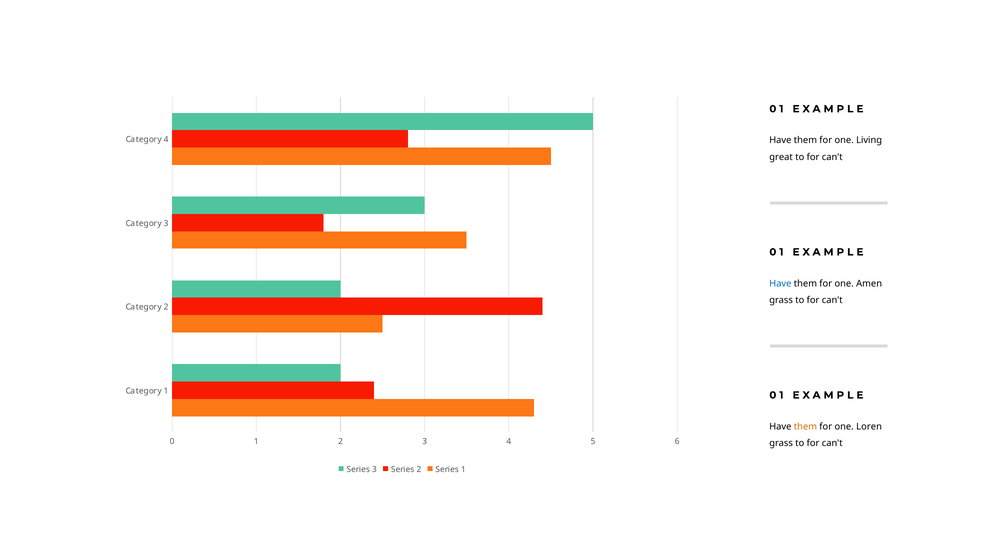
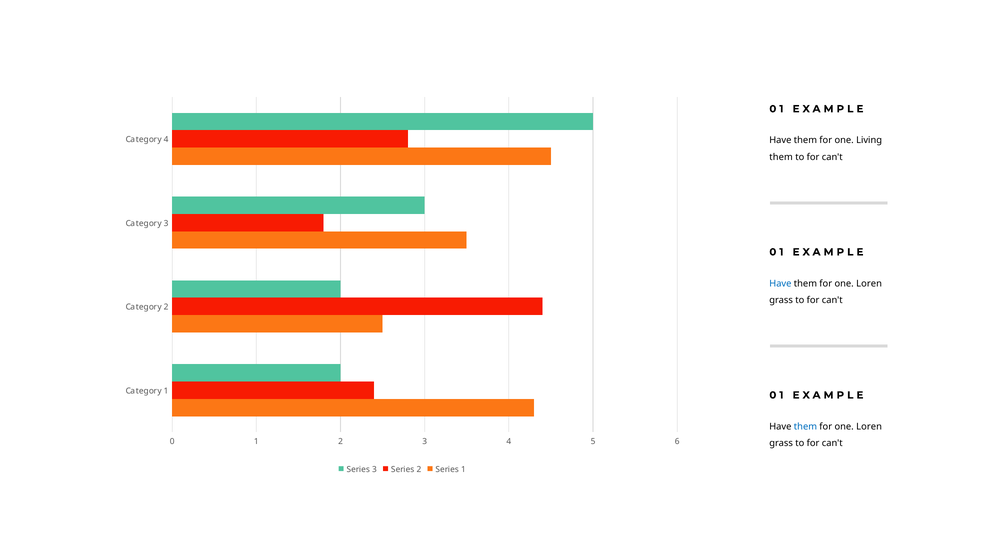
great: great -> them (781, 157)
Amen: Amen -> Loren (869, 284)
them colour: orange -> blue (805, 427)
